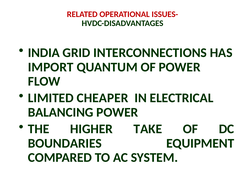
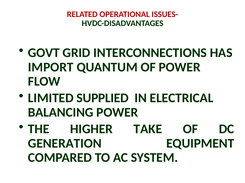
INDIA: INDIA -> GOVT (44, 53)
CHEAPER: CHEAPER -> SUPPLIED (103, 98)
BOUNDARIES: BOUNDARIES -> GENERATION (65, 144)
